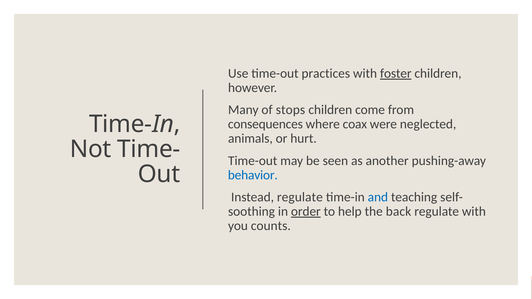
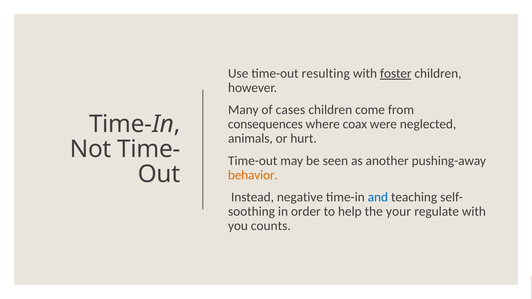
practices: practices -> resulting (326, 73)
stops: stops -> cases (290, 110)
behavior colour: blue -> orange (253, 175)
Instead regulate: regulate -> negative (300, 197)
order underline: present -> none (306, 212)
back: back -> your (399, 212)
